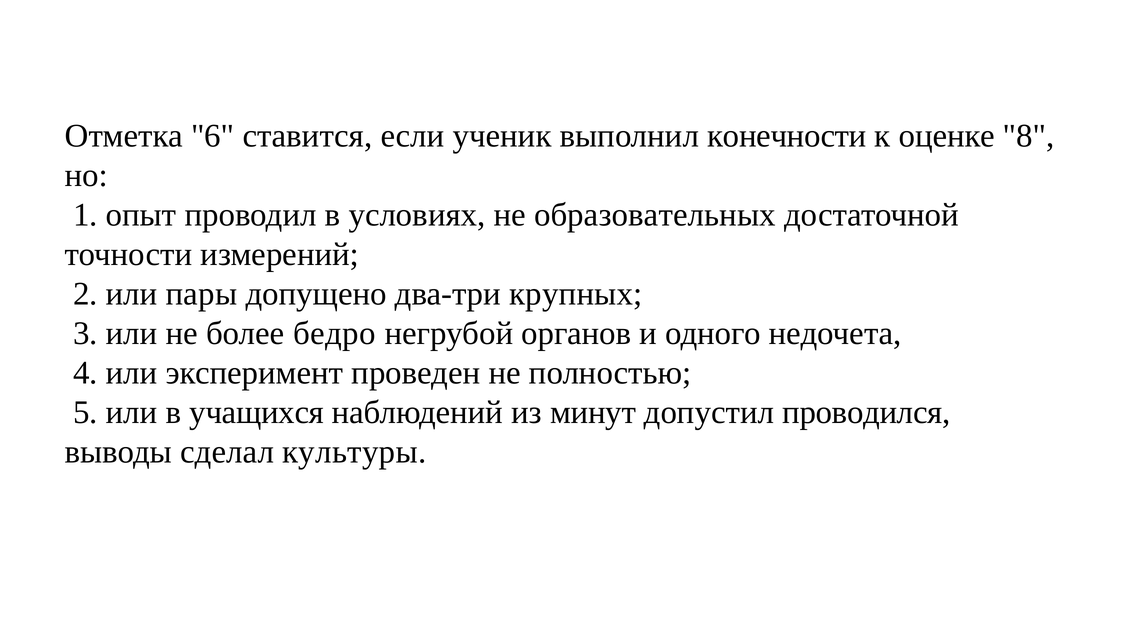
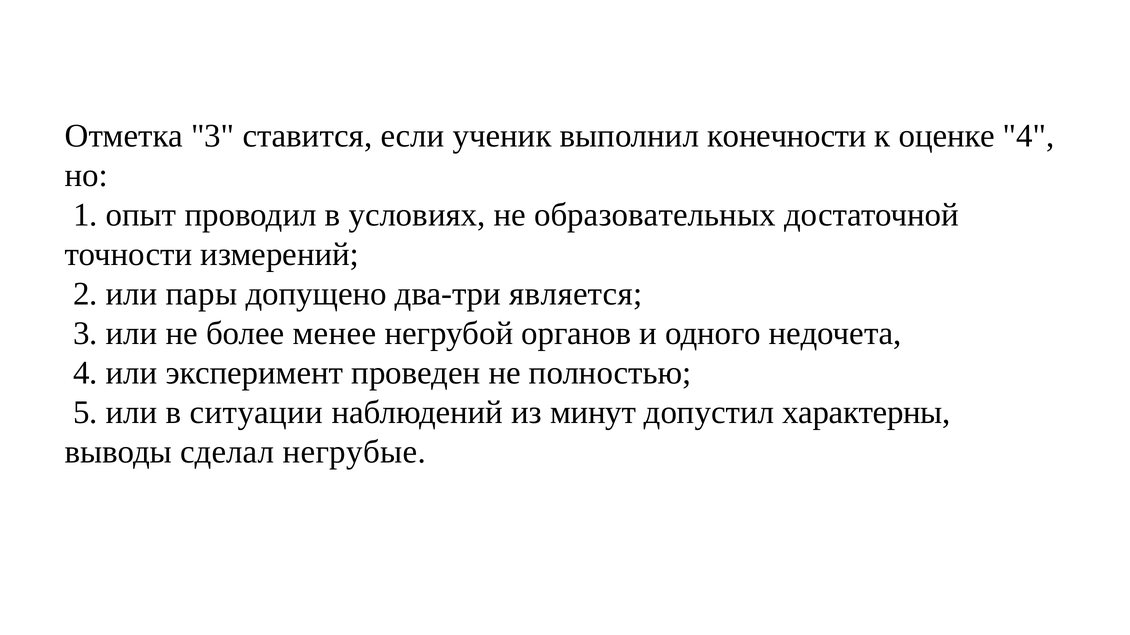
Отметка 6: 6 -> 3 (213, 136)
оценке 8: 8 -> 4 (1029, 136)
крупных: крупных -> является (576, 294)
бедро: бедро -> менее (334, 334)
учащихся: учащихся -> ситуации (256, 413)
проводился: проводился -> характерны (866, 413)
культуры: культуры -> негрубые (354, 452)
